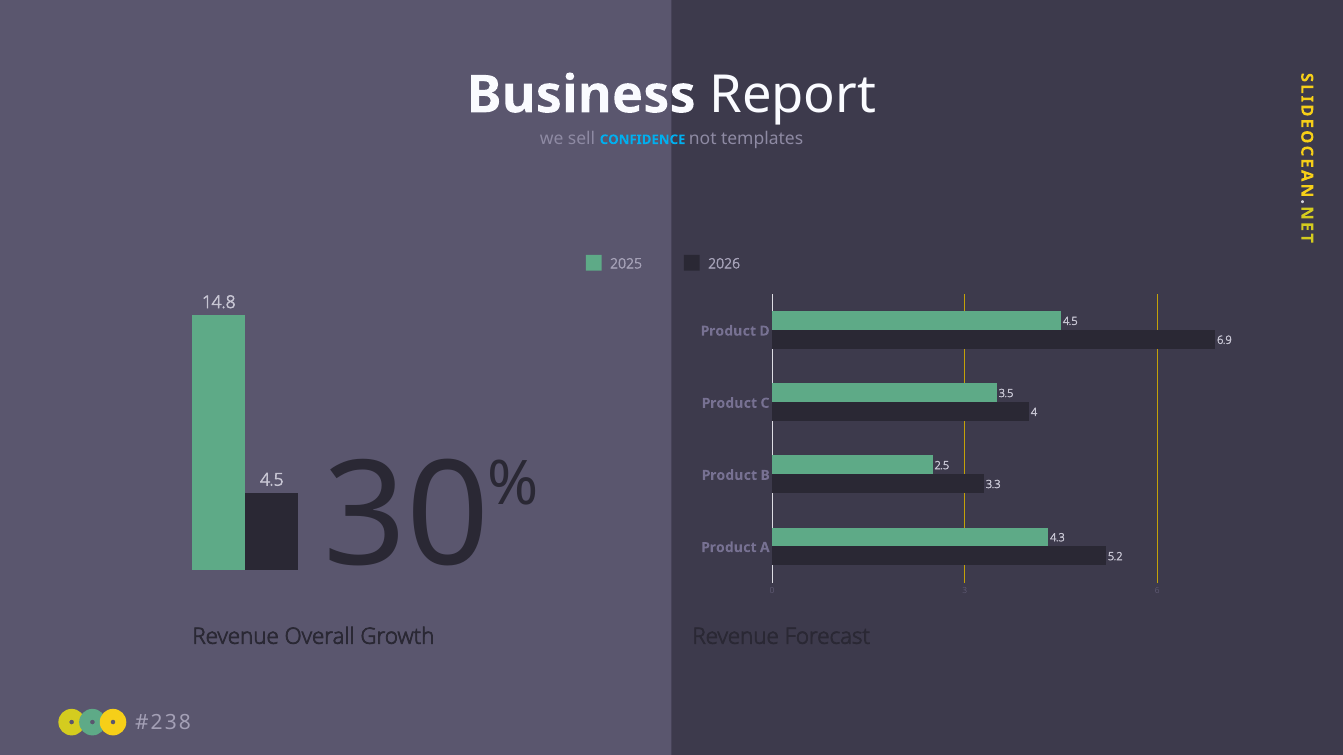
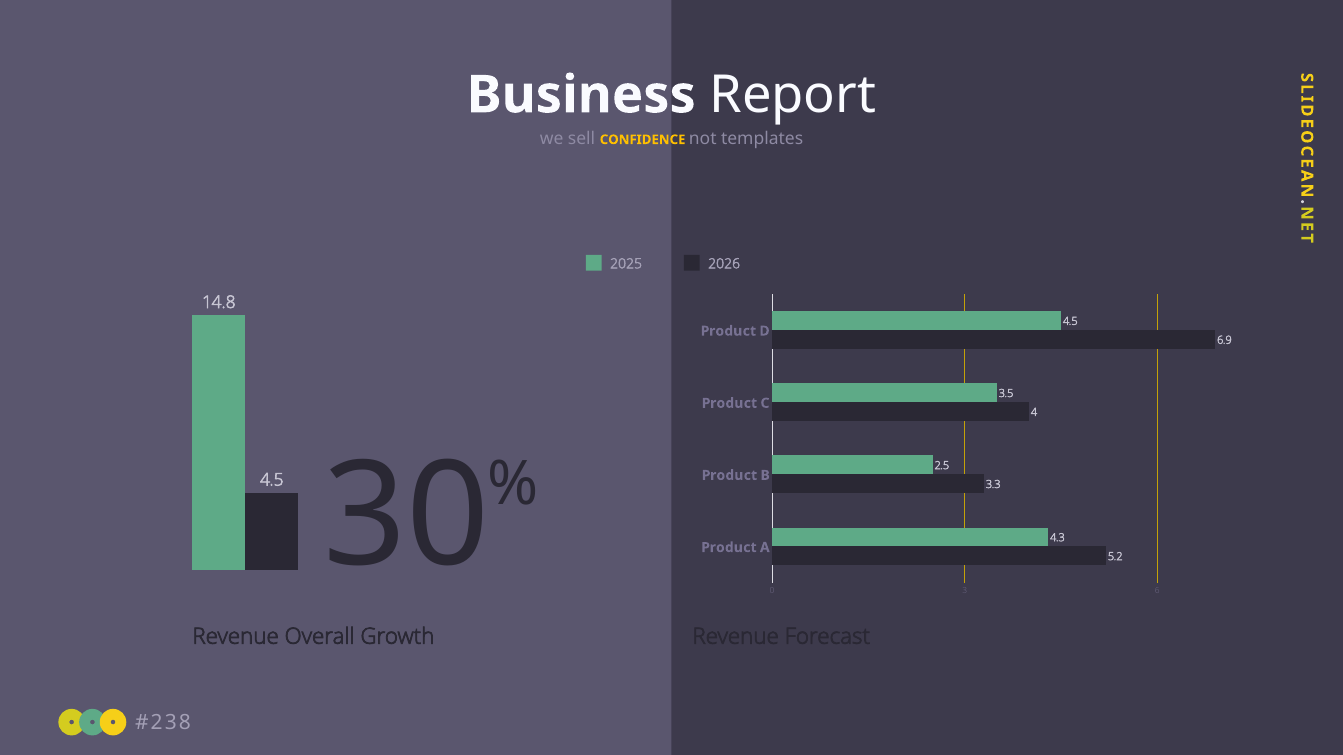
CONFIDENCE colour: light blue -> yellow (643, 140)
